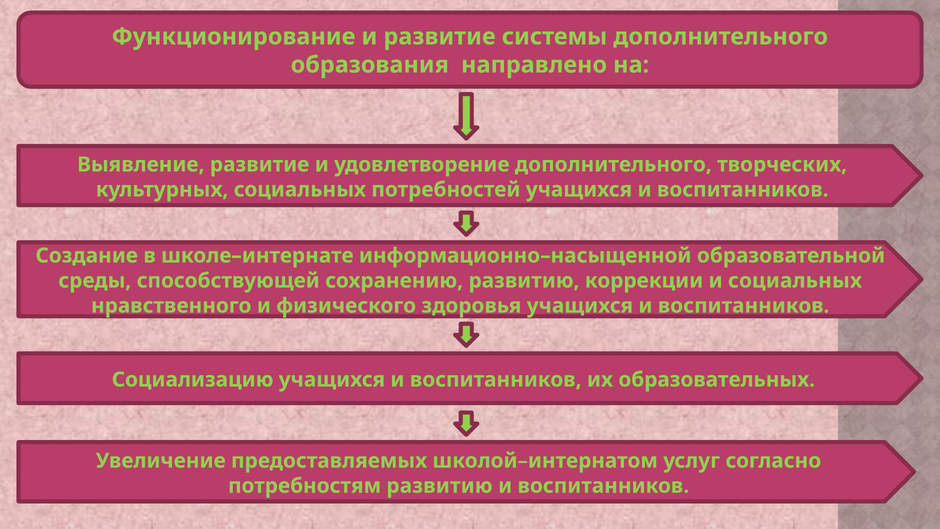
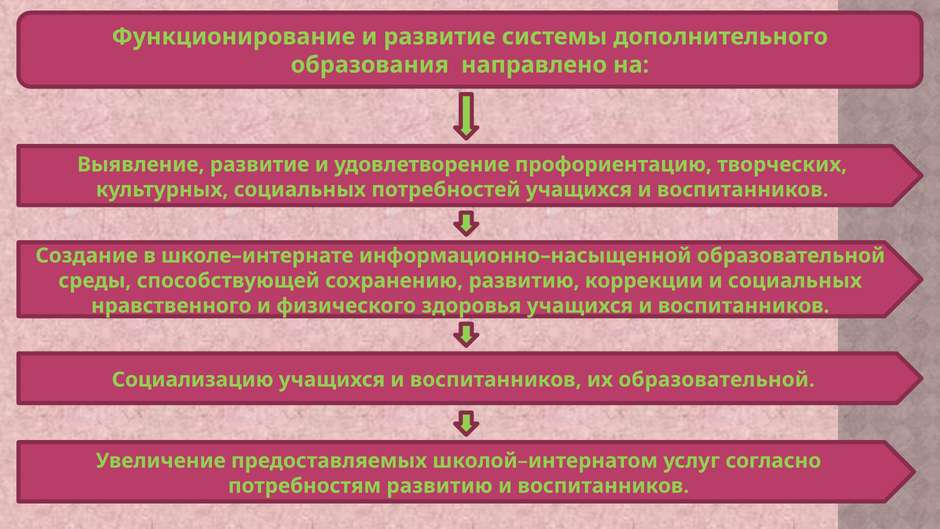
удовлетворение дополнительного: дополнительного -> профориентацию (613, 164)
их образовательных: образовательных -> образовательной (717, 380)
